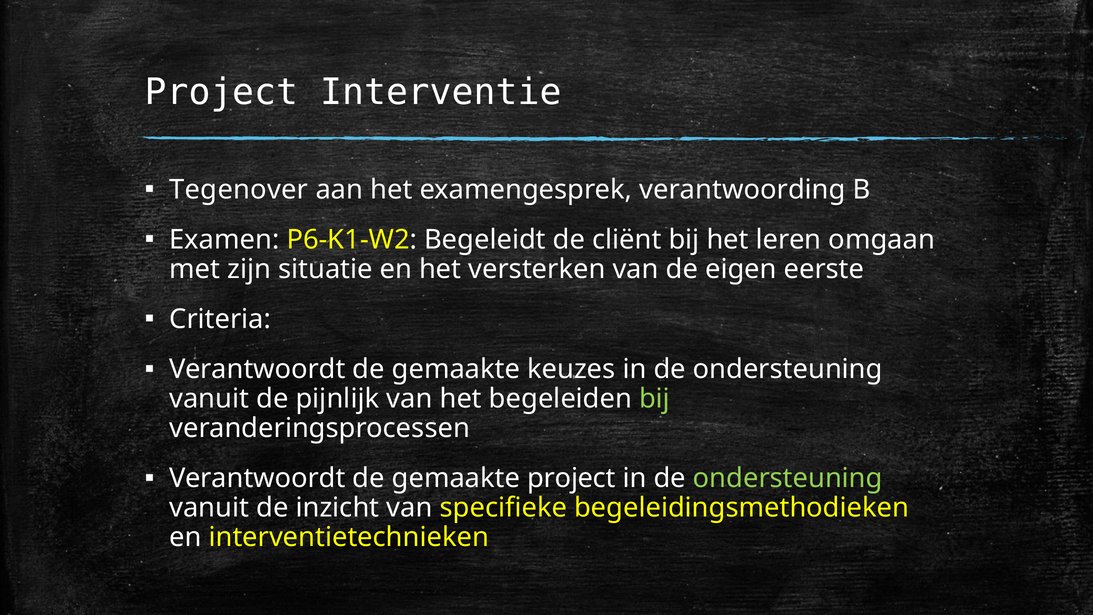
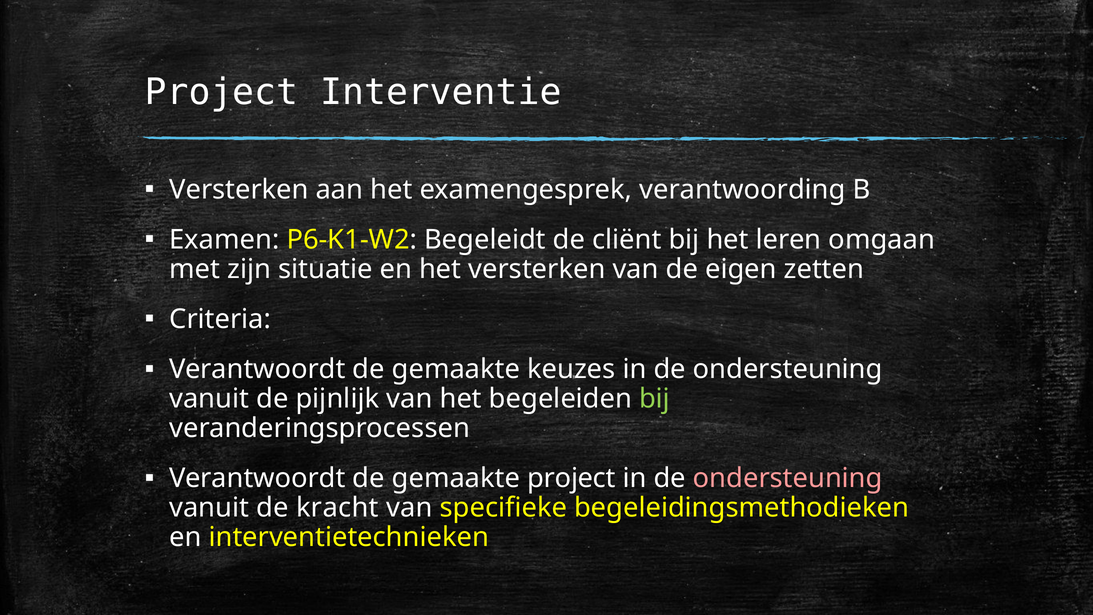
Tegenover: Tegenover -> Versterken (239, 190)
eerste: eerste -> zetten (824, 269)
ondersteuning colour: light green -> pink (788, 478)
inzicht: inzicht -> kracht (337, 508)
